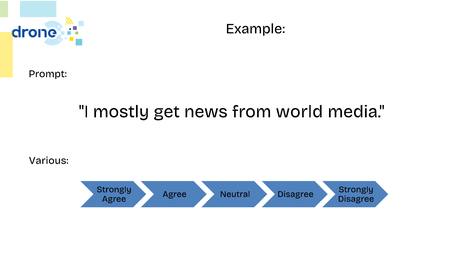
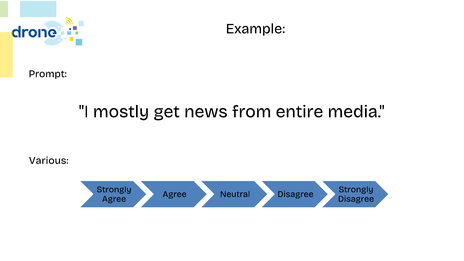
world: world -> entire (299, 112)
